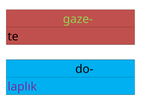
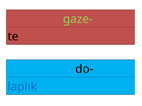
laplık colour: purple -> blue (22, 87)
